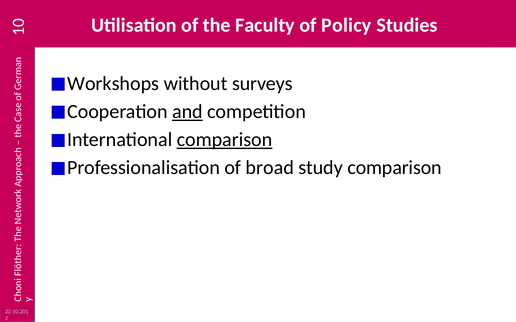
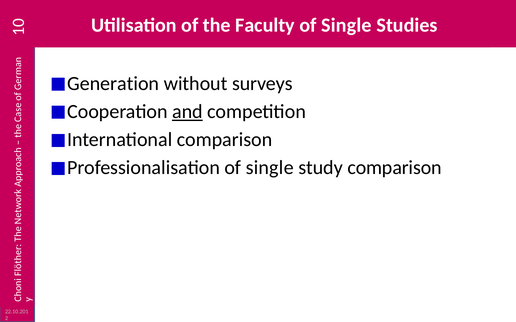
Policy: Policy -> Single (346, 25)
Workshops: Workshops -> Generation (113, 84)
comparison underline: present -> none (225, 140)
Professionalisation of broad: broad -> single (270, 168)
